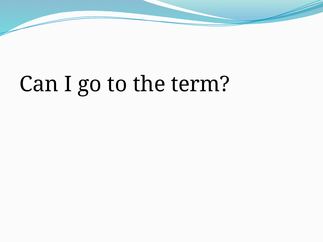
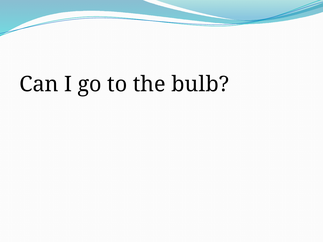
term: term -> bulb (200, 84)
